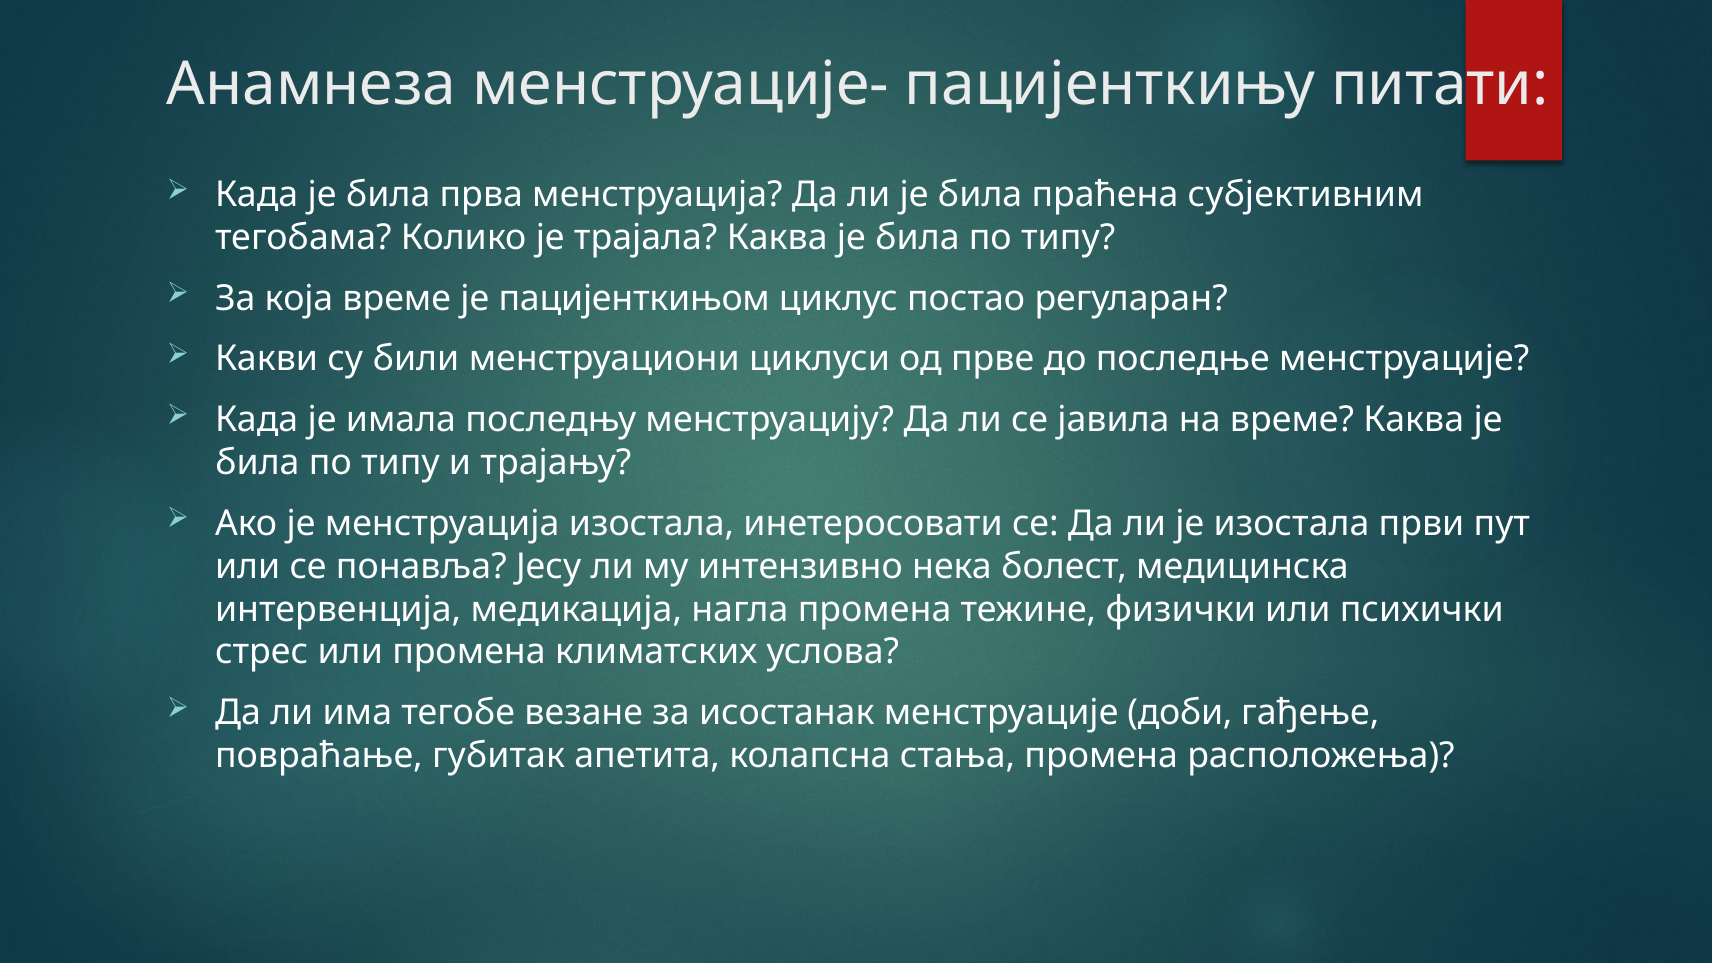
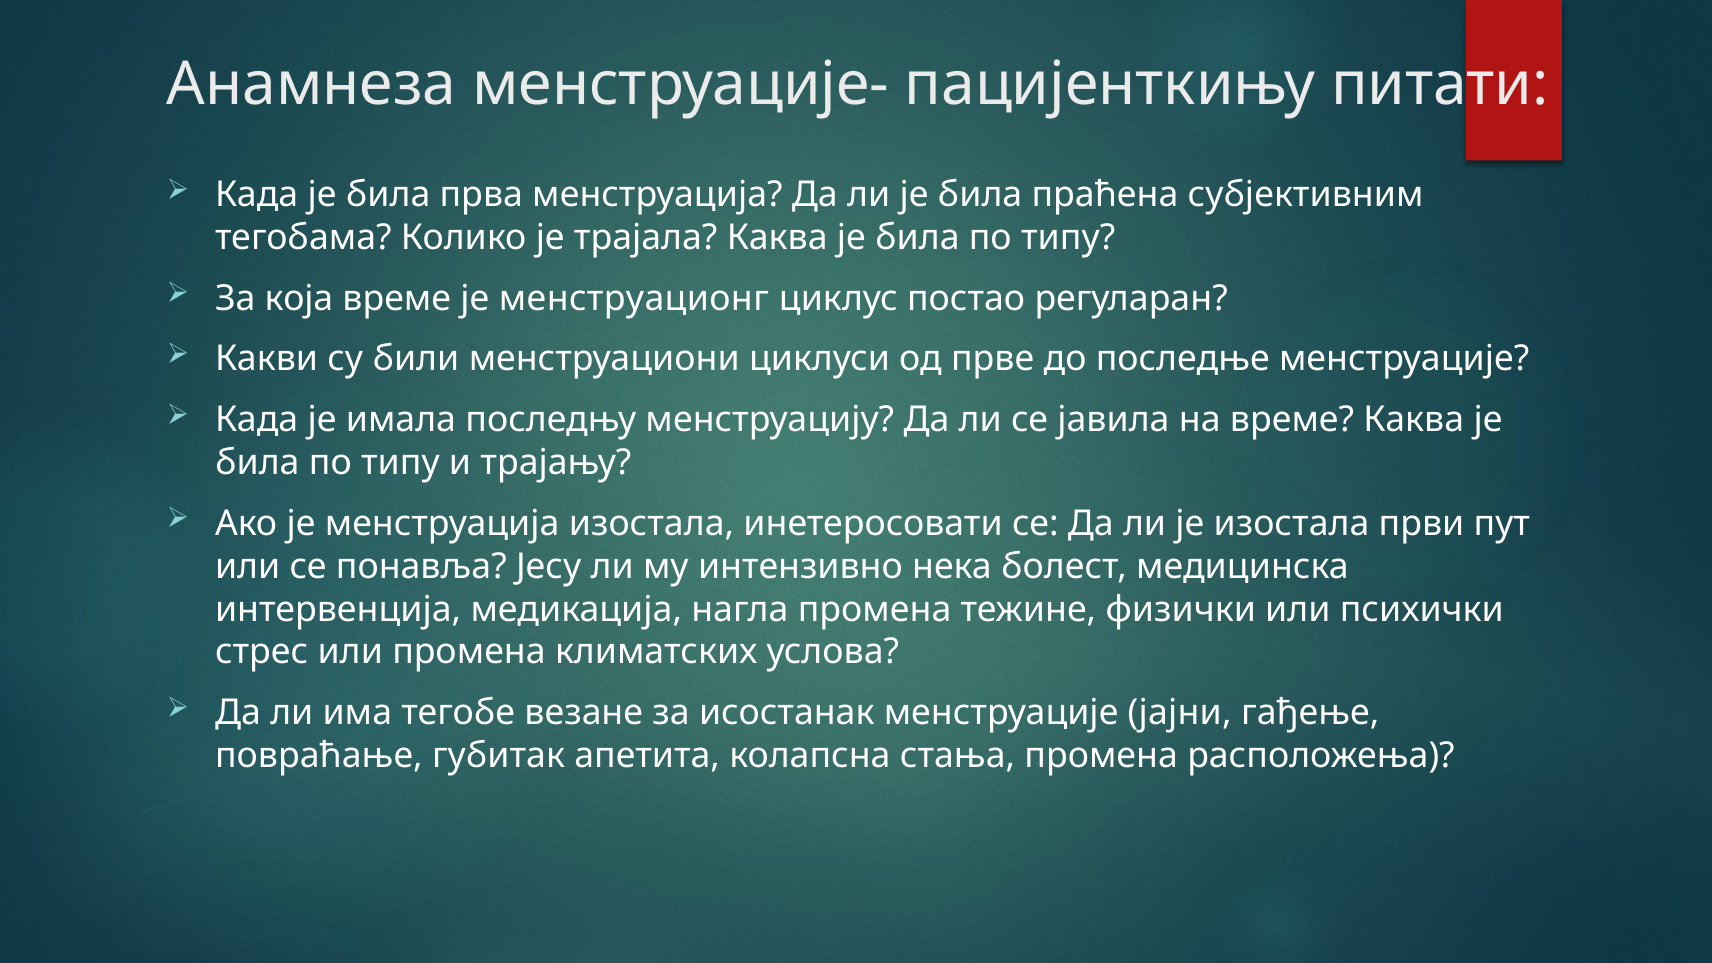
пацијенткињом: пацијенткињом -> менструационг (634, 299)
доби: доби -> јајни (1180, 713)
